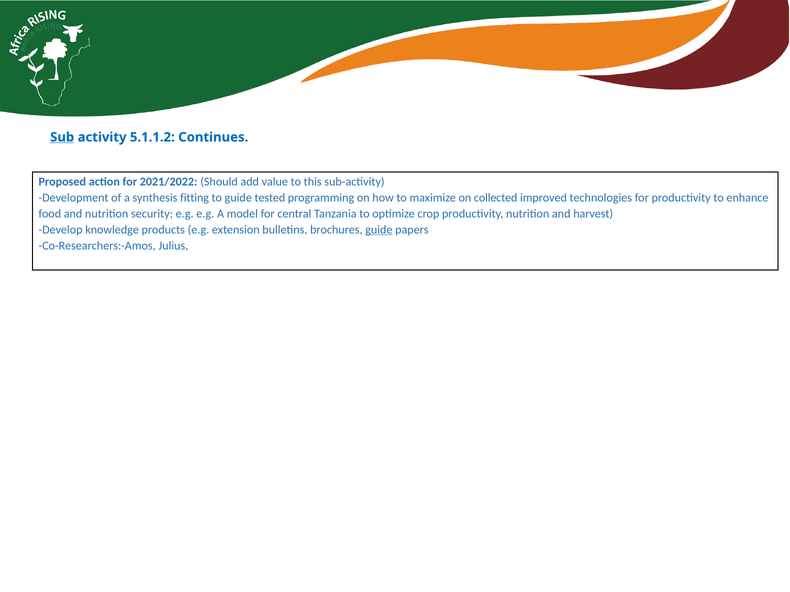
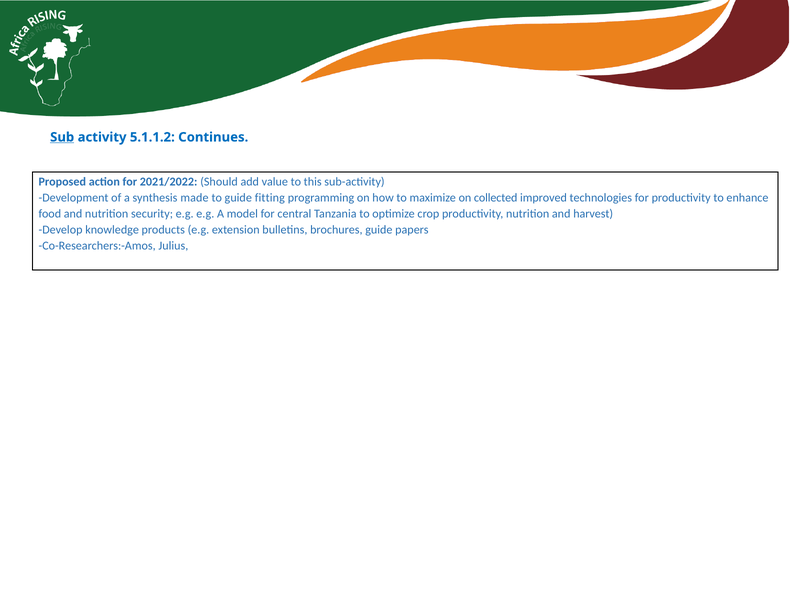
fitting: fitting -> made (194, 198)
tested: tested -> fitting (270, 198)
guide underline: present -> none (379, 230)
